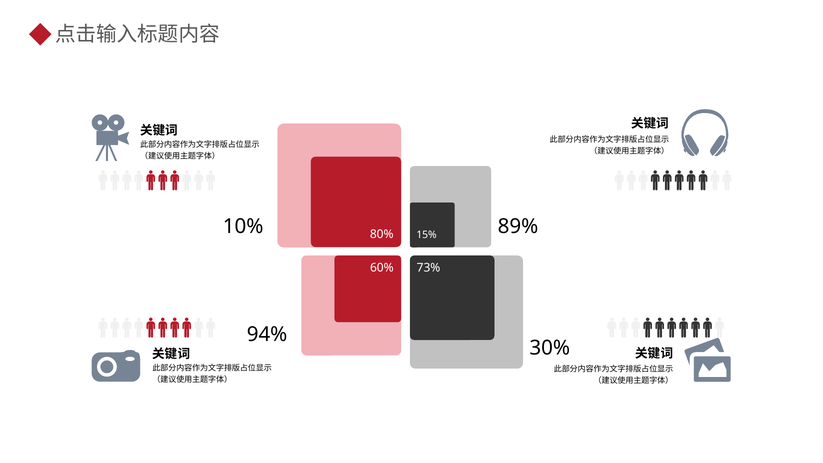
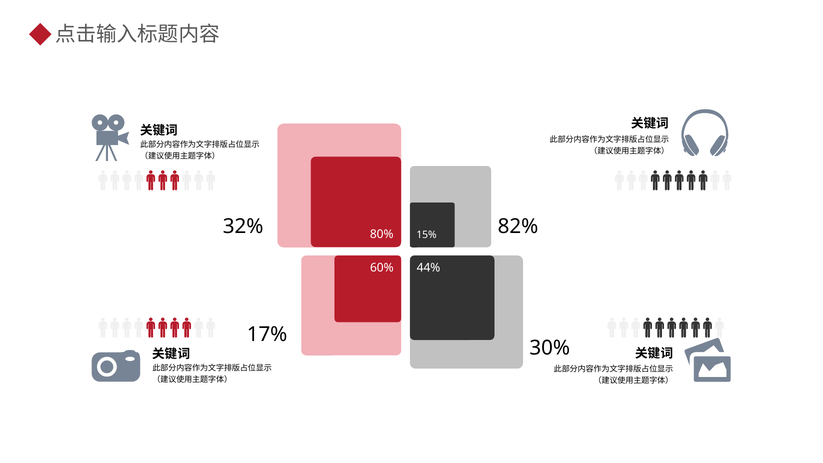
10%: 10% -> 32% (243, 227)
89%: 89% -> 82% (518, 227)
73%: 73% -> 44% (429, 268)
94%: 94% -> 17% (267, 335)
